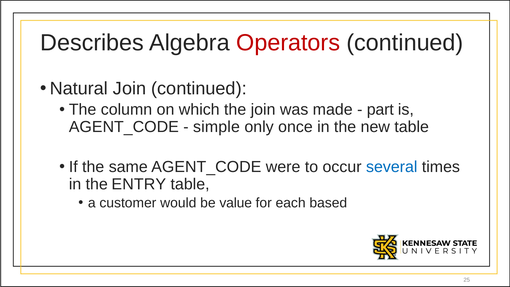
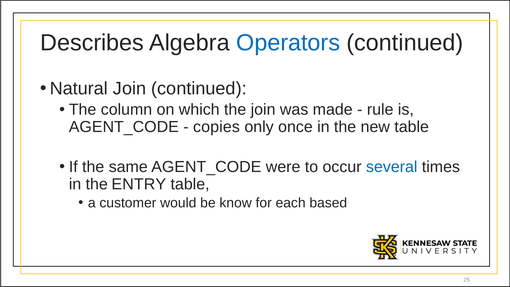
Operators colour: red -> blue (288, 43)
part: part -> rule (380, 110)
simple: simple -> copies (216, 127)
value: value -> know (236, 203)
